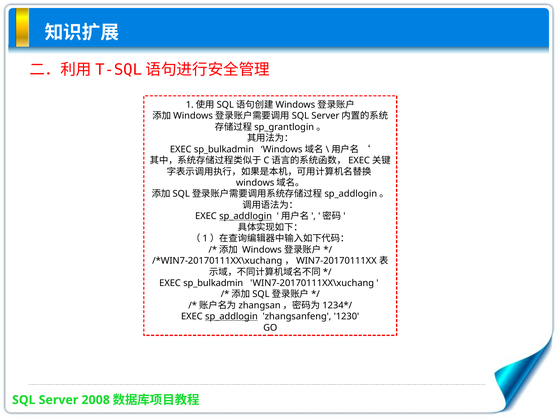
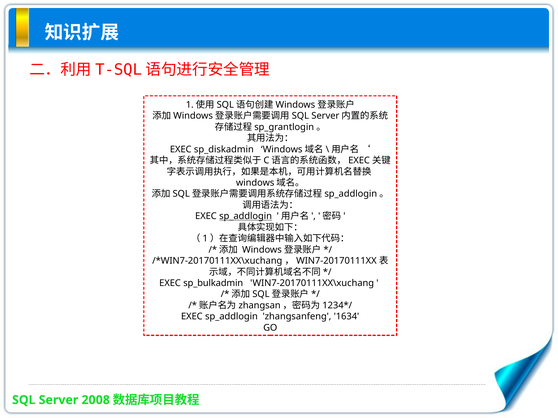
sp_bulkadmin: sp_bulkadmin -> sp_diskadmin (224, 150)
sp_addlogin underline: present -> none (231, 317)
1230: 1230 -> 1634 (346, 317)
